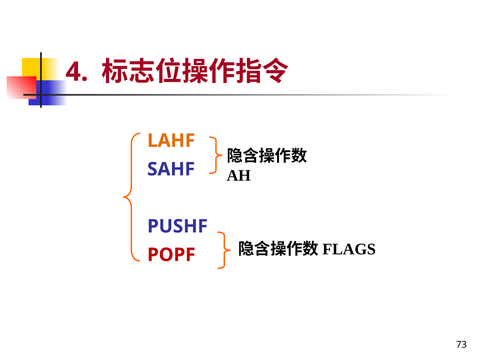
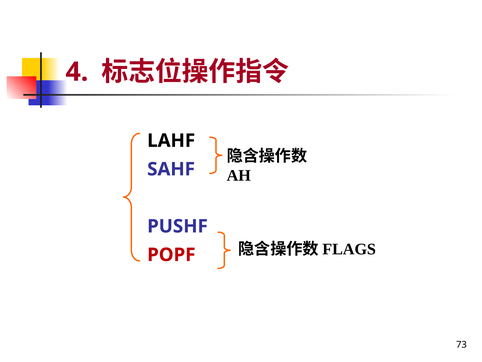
LAHF colour: orange -> black (171, 140)
